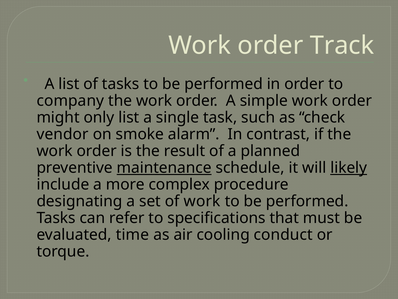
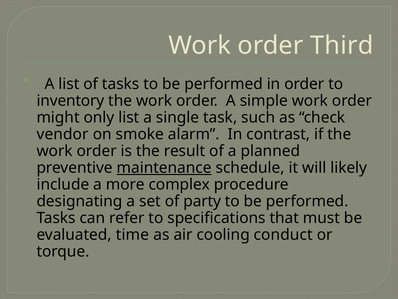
Track: Track -> Third (342, 45)
company: company -> inventory (70, 101)
likely underline: present -> none (349, 168)
of work: work -> party (202, 201)
